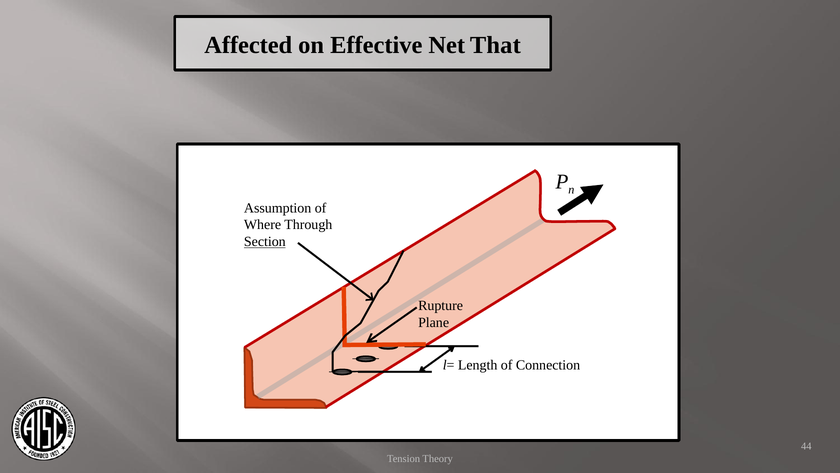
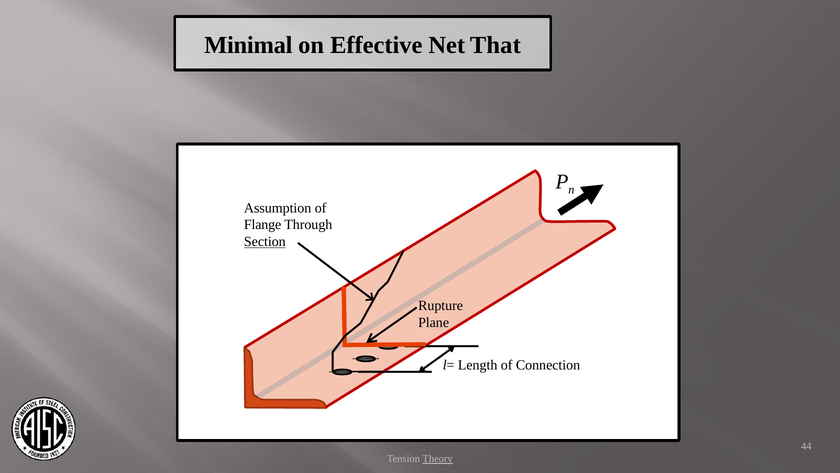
Affected: Affected -> Minimal (248, 45)
Where: Where -> Flange (263, 225)
Theory underline: none -> present (438, 459)
